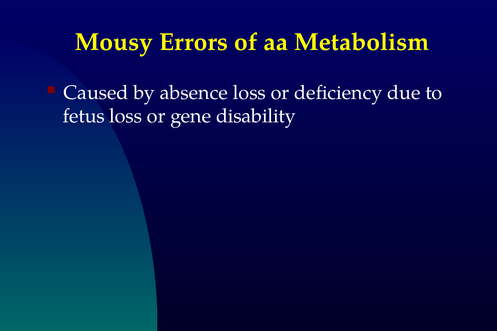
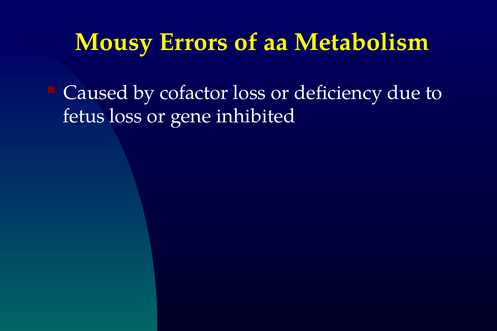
absence: absence -> cofactor (194, 93)
disability: disability -> inhibited (256, 116)
